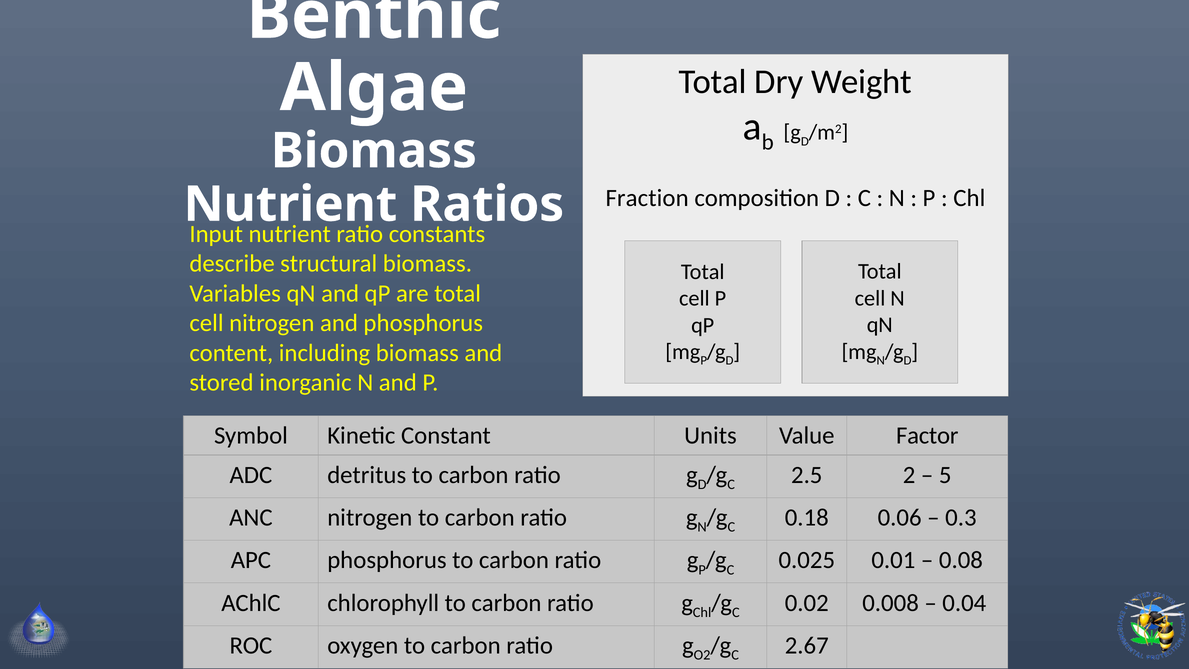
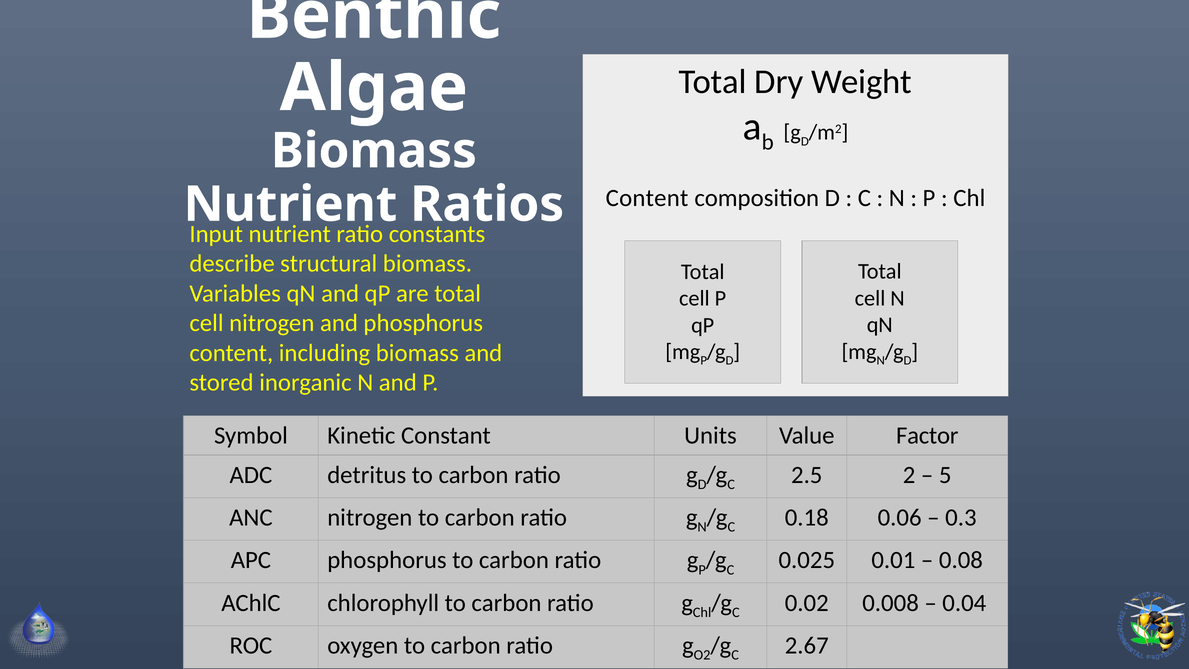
Fraction: Fraction -> Content (647, 198)
